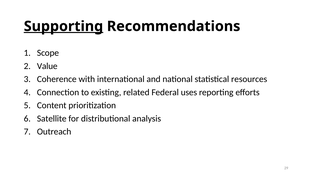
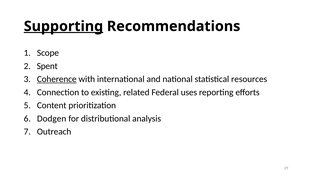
Value: Value -> Spent (47, 66)
Coherence underline: none -> present (57, 79)
Satellite: Satellite -> Dodgen (52, 118)
